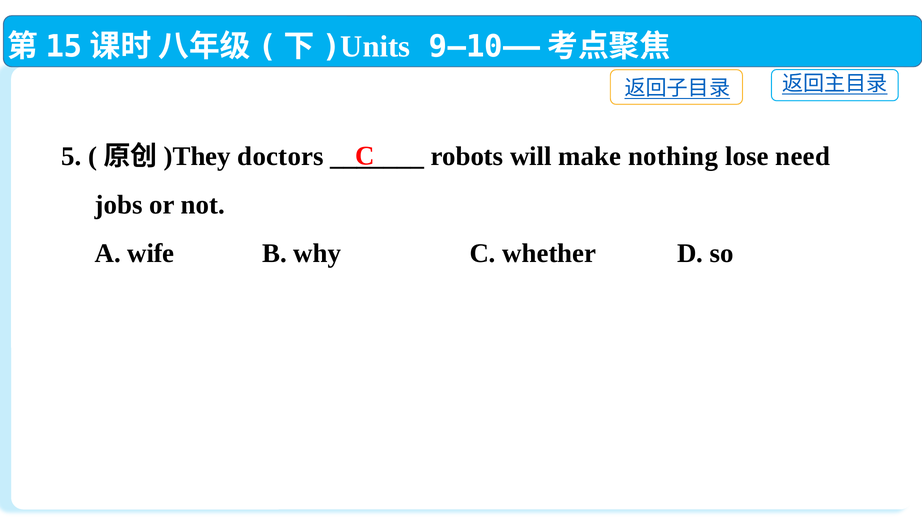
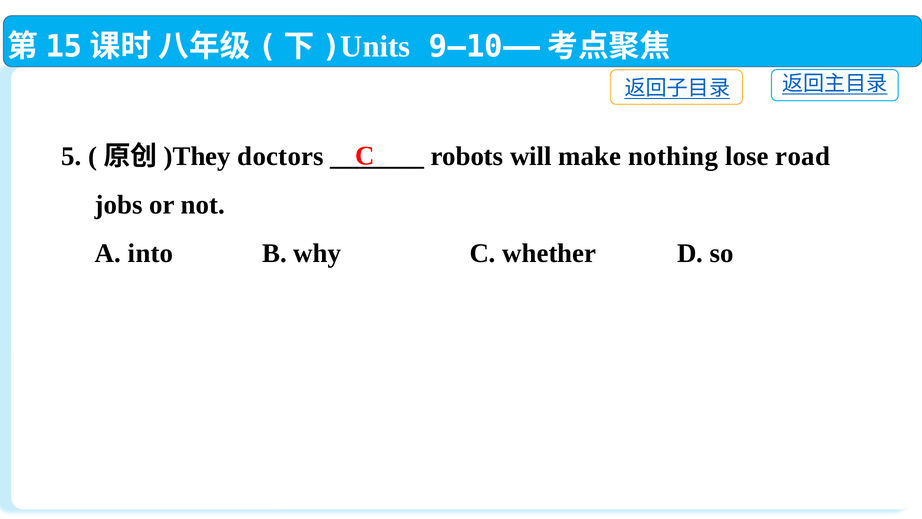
need: need -> road (803, 156)
wife: wife -> into (151, 253)
